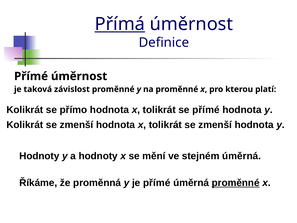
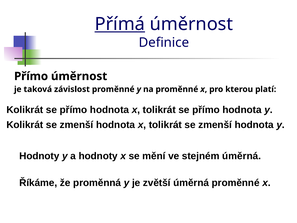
Přímé: Přímé -> Přímo (31, 76)
tolikrát se přímé: přímé -> přímo (206, 110)
je přímé: přímé -> zvětší (157, 183)
proměnné underline: present -> none (236, 183)
